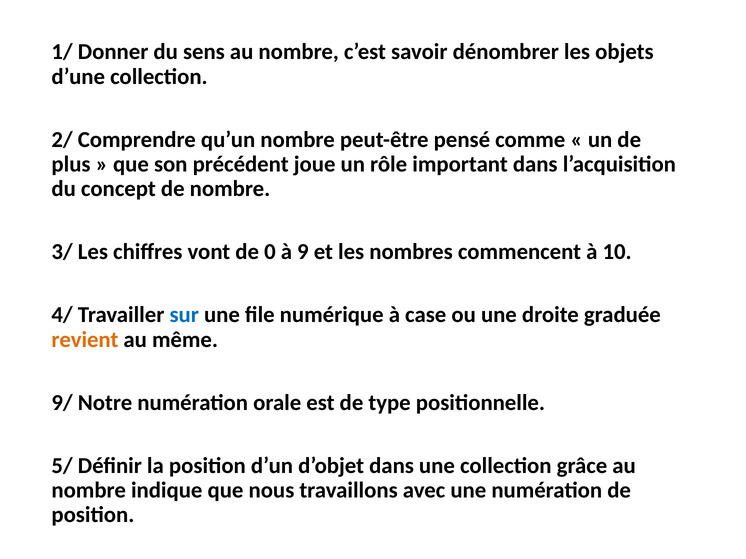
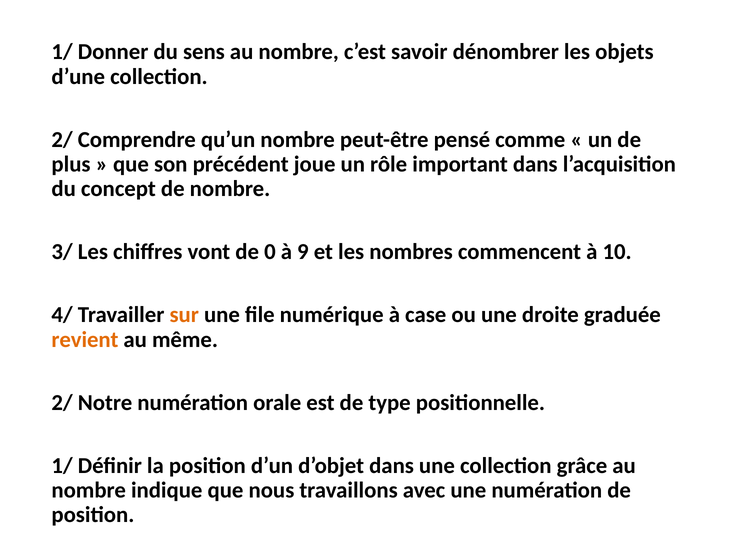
sur colour: blue -> orange (184, 315)
9/: 9/ -> 2/ (62, 403)
5/: 5/ -> 1/ (62, 466)
